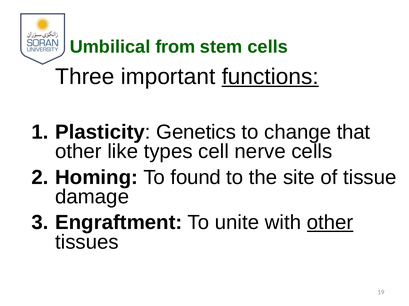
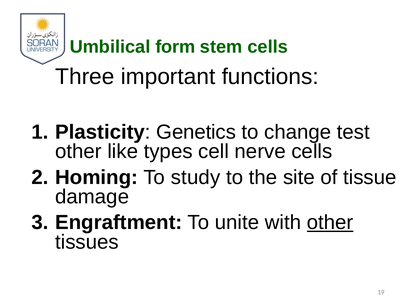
from: from -> form (175, 47)
functions underline: present -> none (270, 77)
that: that -> test (353, 132)
found: found -> study (196, 178)
